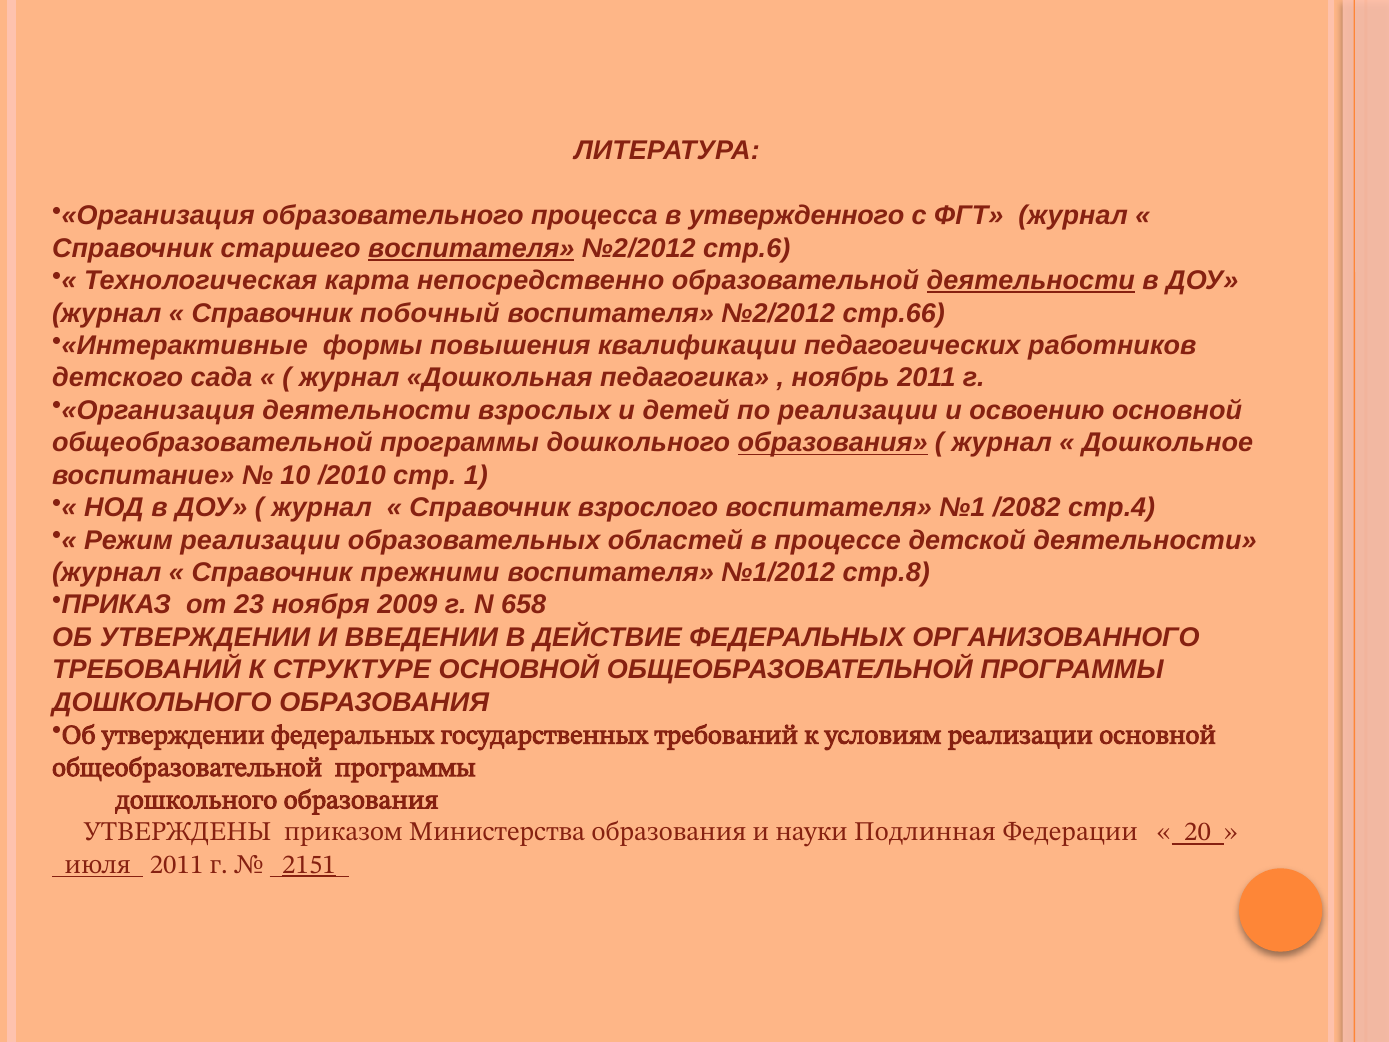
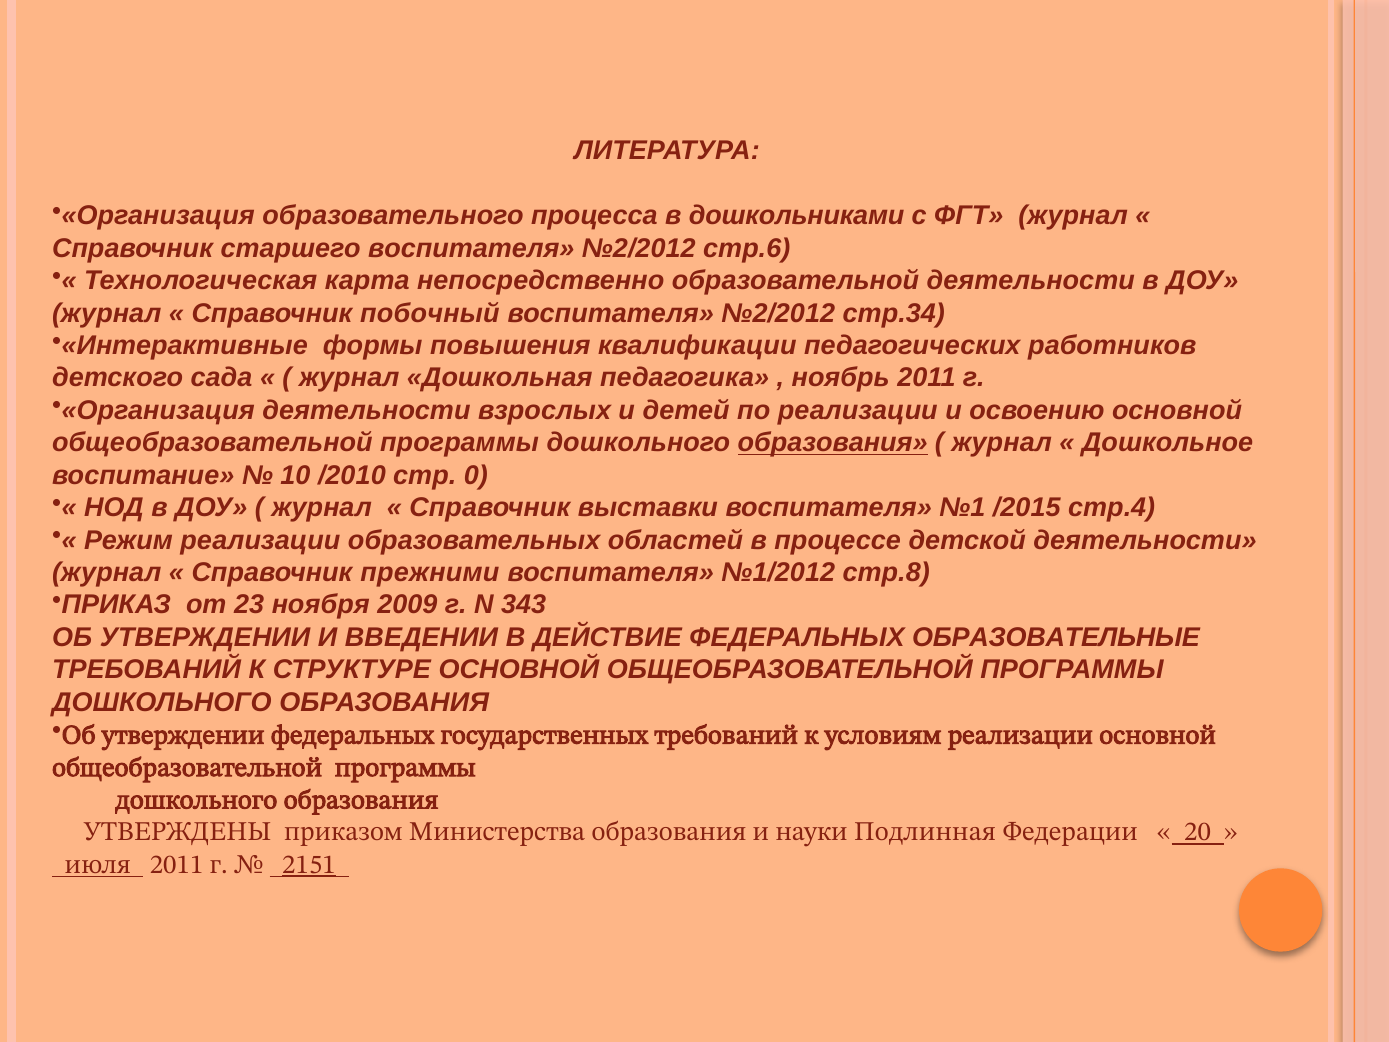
утвержденного: утвержденного -> дошкольниками (797, 216)
воспитателя underline: present -> none (471, 248)
деятельности underline: present -> none (1031, 281)
стр.66: стр.66 -> стр.34 (894, 313)
1: 1 -> 0 (476, 475)
взрослого: взрослого -> выставки (648, 508)
/2082: /2082 -> /2015 (1027, 508)
658: 658 -> 343 (524, 605)
ОРГАНИЗОВАННОГО: ОРГАНИЗОВАННОГО -> ОБРАЗОВАТЕЛЬНЫЕ (1056, 637)
